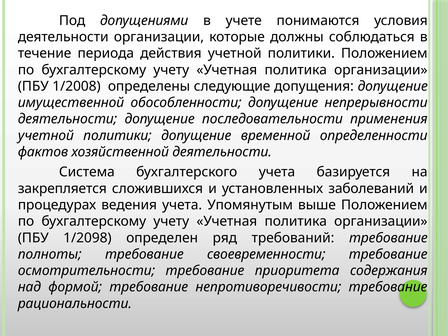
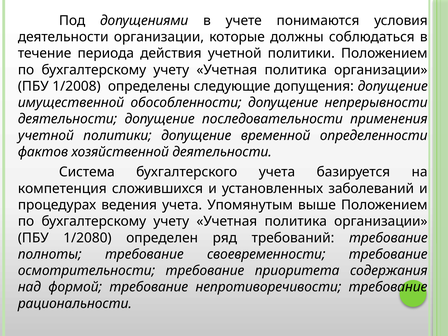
закрепляется: закрепляется -> компетенция (62, 189)
1/2098: 1/2098 -> 1/2080 (87, 238)
